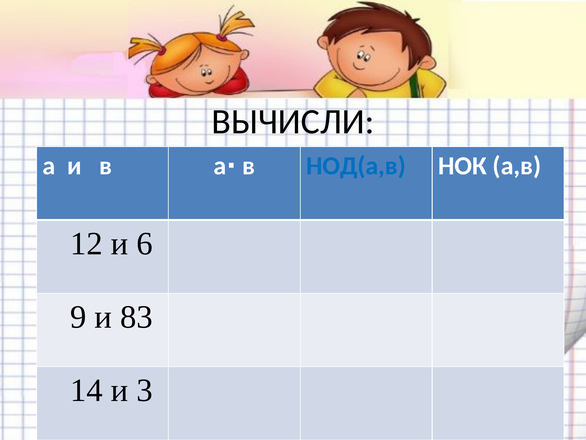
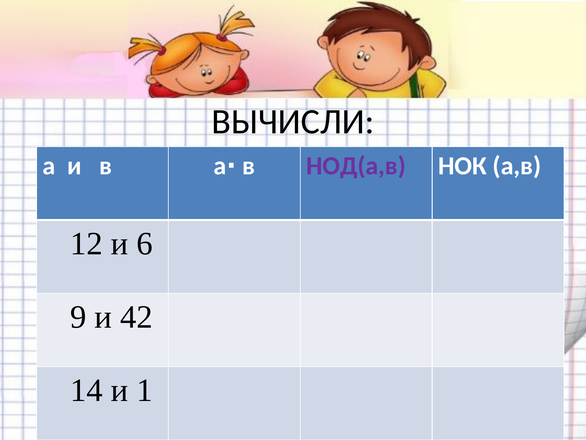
НОД(а,в colour: blue -> purple (356, 166)
83: 83 -> 42 (136, 317)
3: 3 -> 1 (145, 390)
